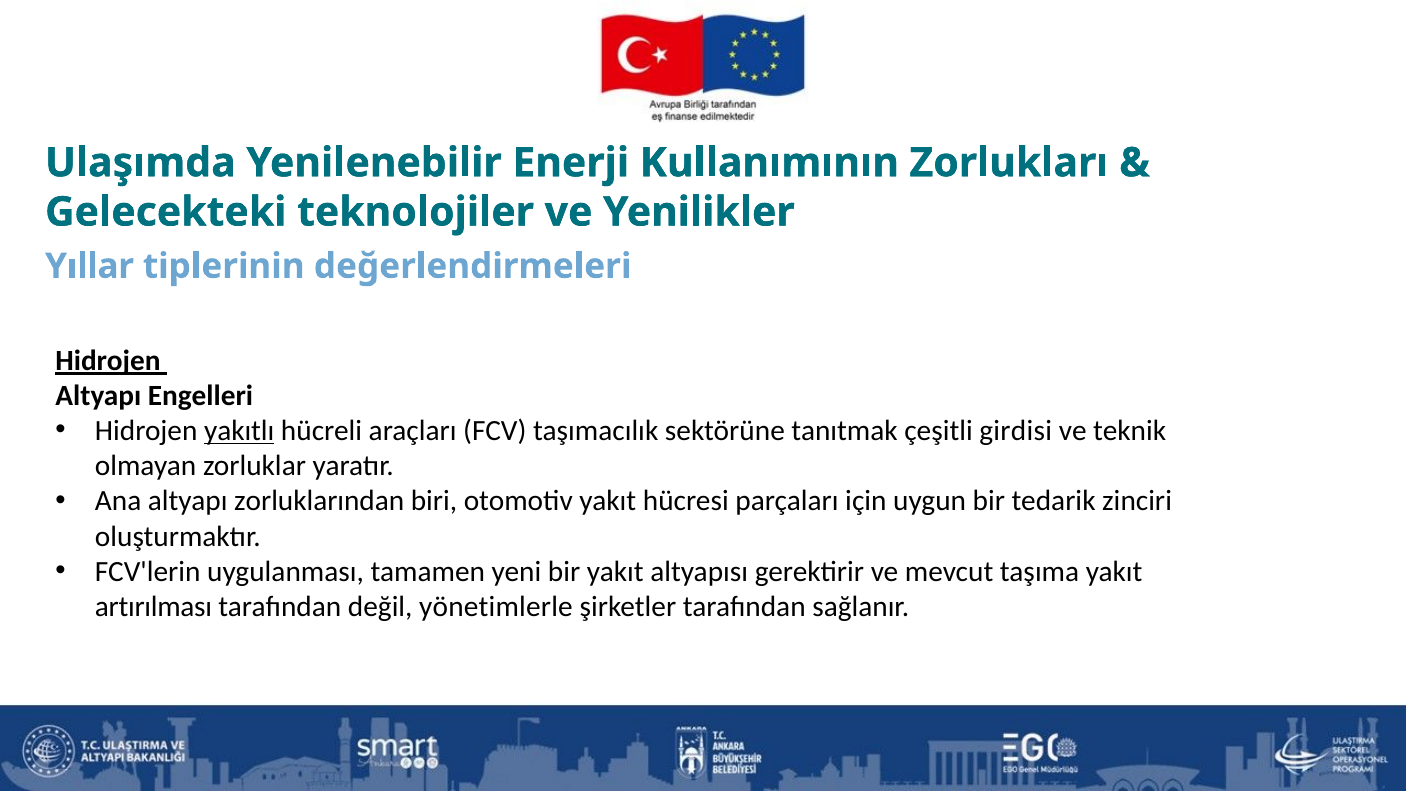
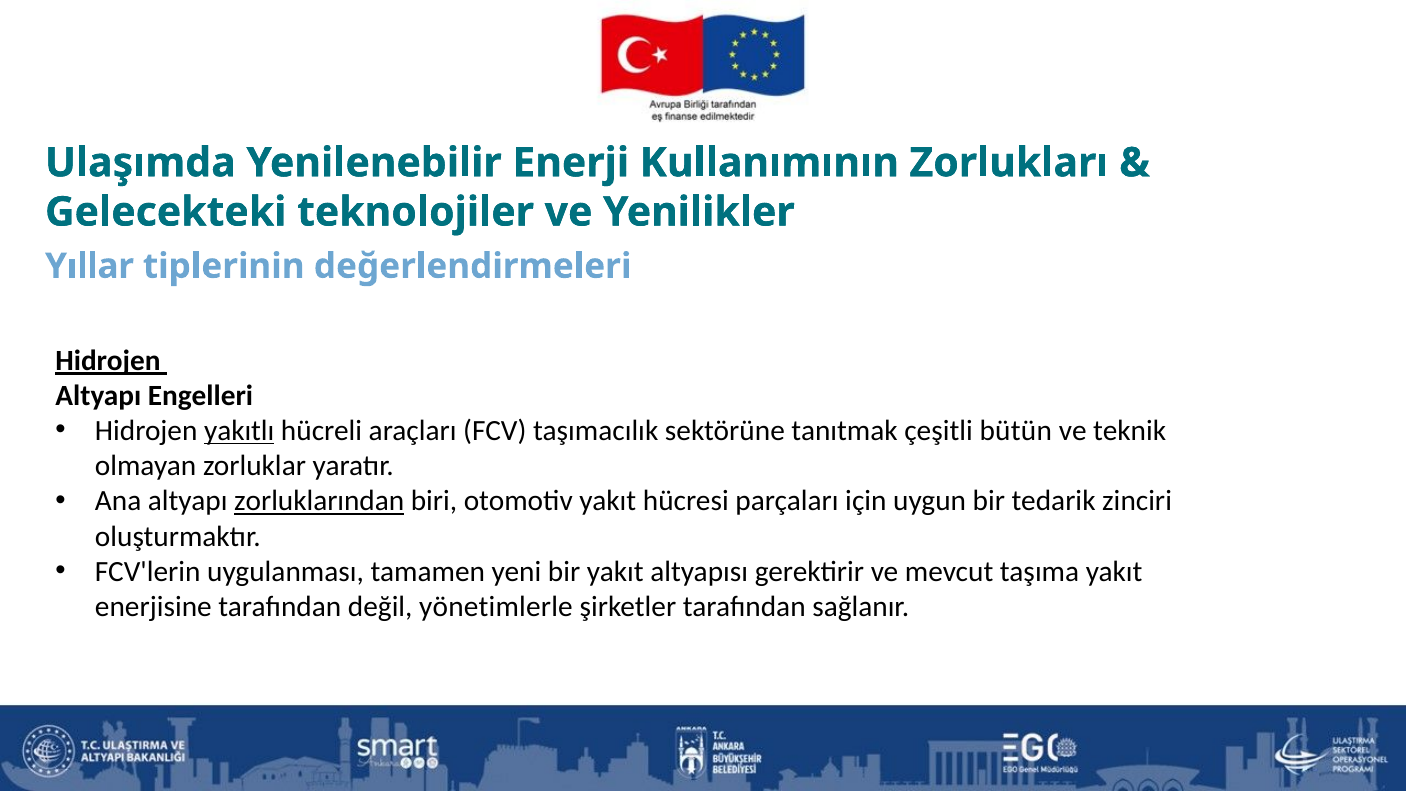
girdisi: girdisi -> bütün (1016, 431)
zorluklarından underline: none -> present (319, 501)
artırılması: artırılması -> enerjisine (153, 607)
